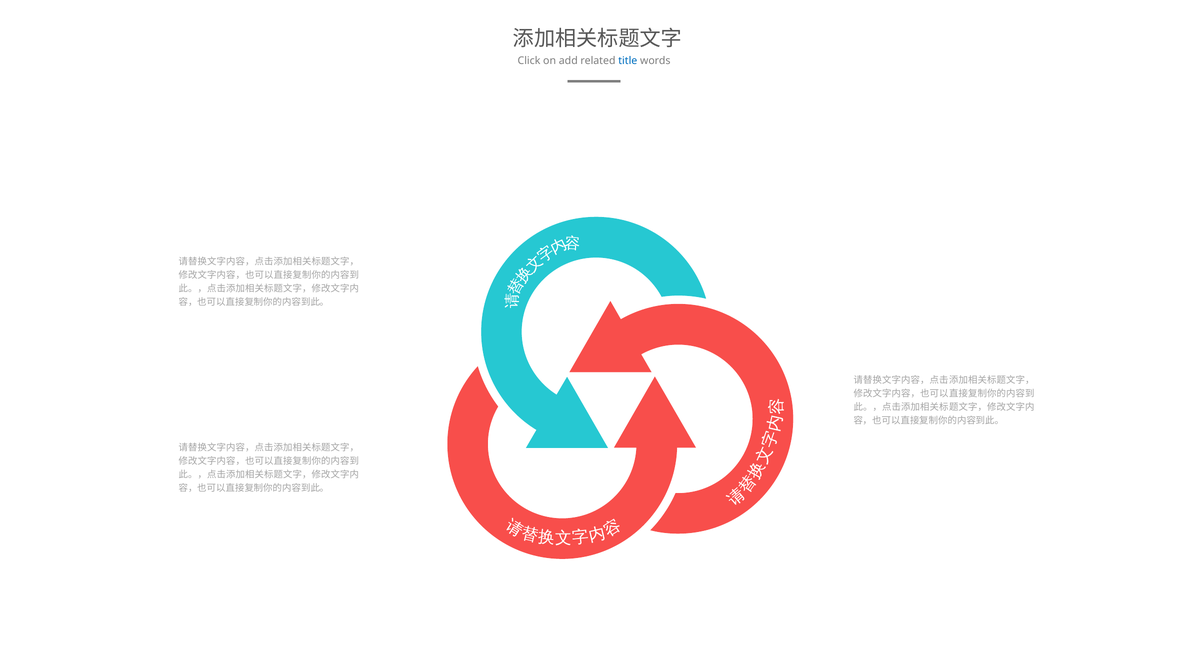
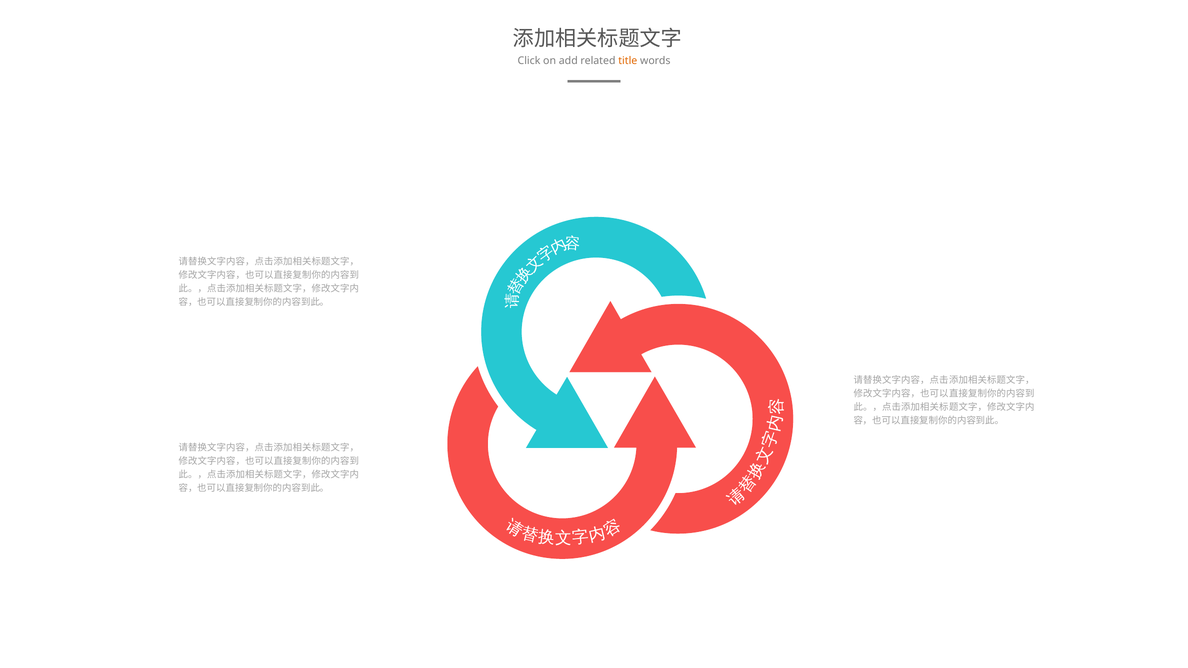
title colour: blue -> orange (628, 61)
